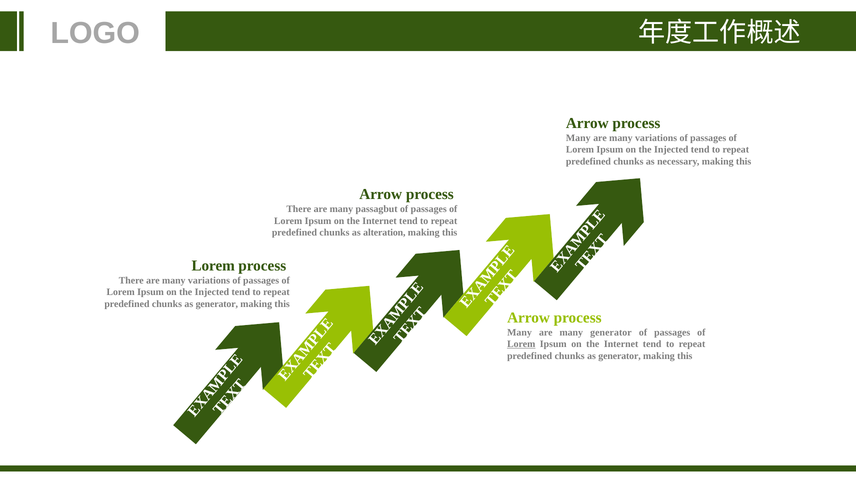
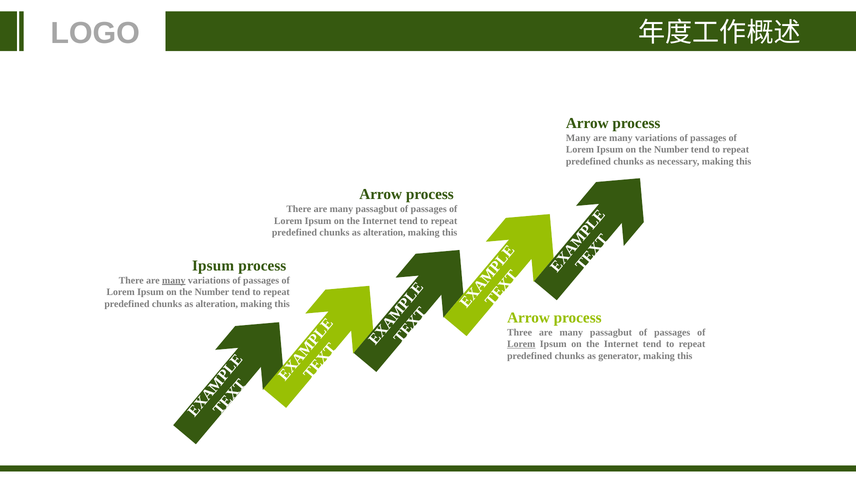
Injected: Injected -> Number (671, 150)
Lorem: Lorem -> Ipsum (213, 266)
many underline: none -> present (174, 281)
Injected: Injected -> Number (212, 292)
generator: generator -> alteration (217, 304)
Many: Many -> Three (520, 333)
generator: generator -> passagbut (611, 333)
